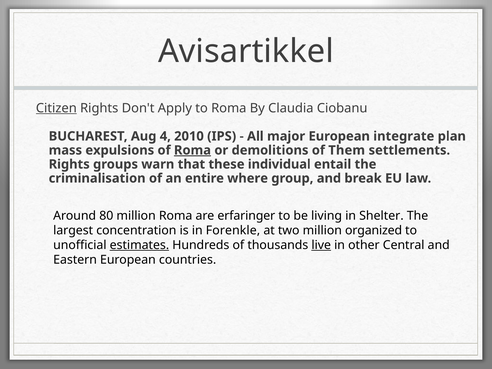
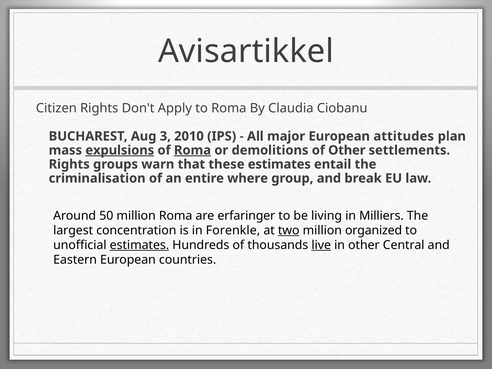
Citizen underline: present -> none (56, 108)
4: 4 -> 3 (165, 136)
integrate: integrate -> attitudes (404, 136)
expulsions underline: none -> present (120, 150)
of Them: Them -> Other (347, 150)
these individual: individual -> estimates (279, 164)
80: 80 -> 50 (106, 216)
Shelter: Shelter -> Milliers (381, 216)
two underline: none -> present (289, 230)
